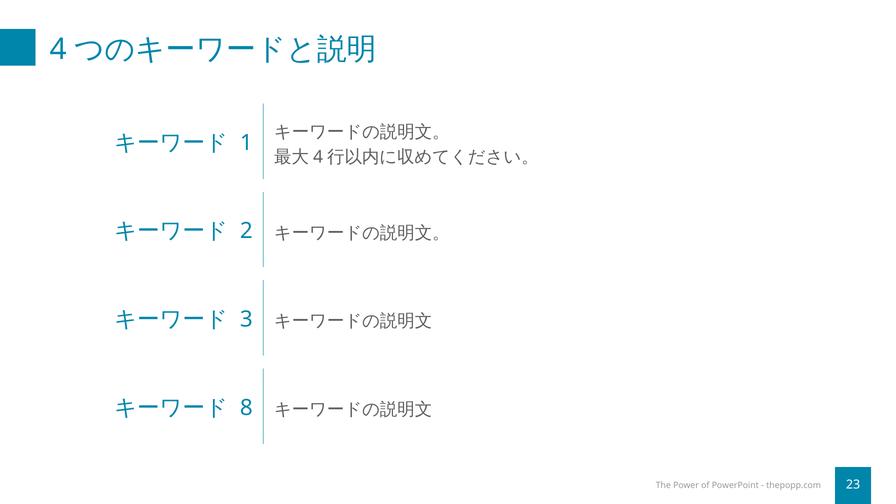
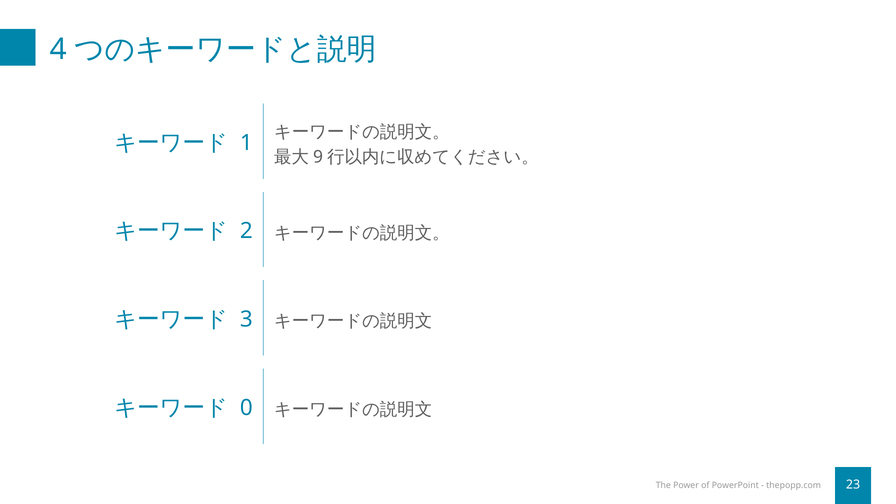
4: 4 -> 9 (318, 157)
8: 8 -> 0 (246, 408)
